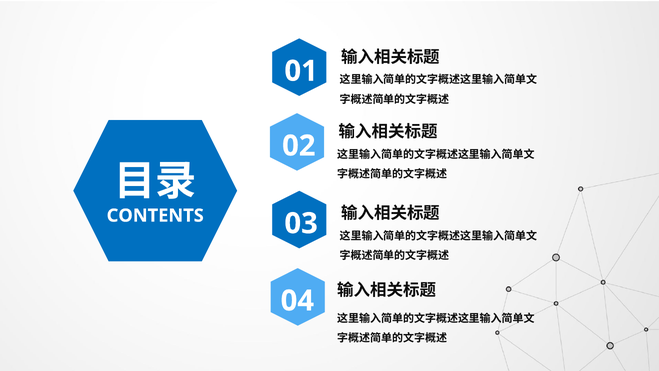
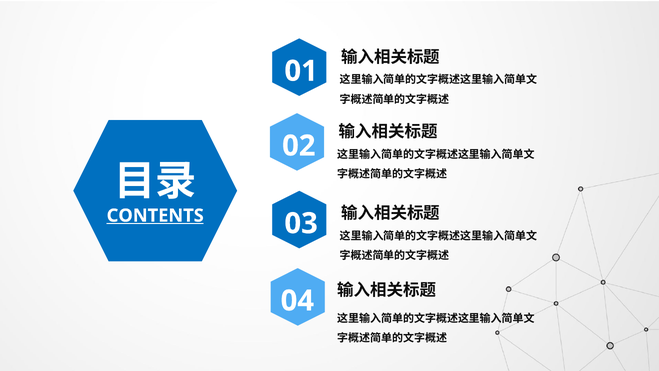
CONTENTS underline: none -> present (155, 215)
